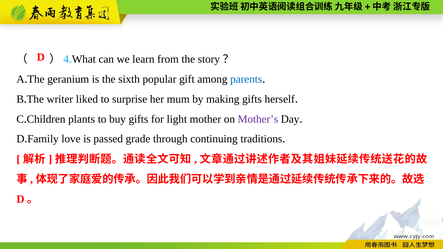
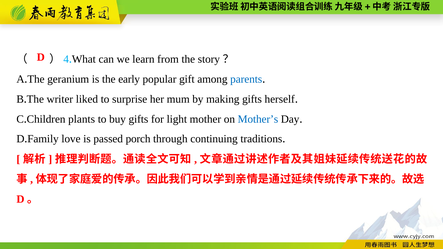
sixth: sixth -> early (129, 79)
Mother’s colour: purple -> blue (258, 119)
grade: grade -> porch (138, 139)
